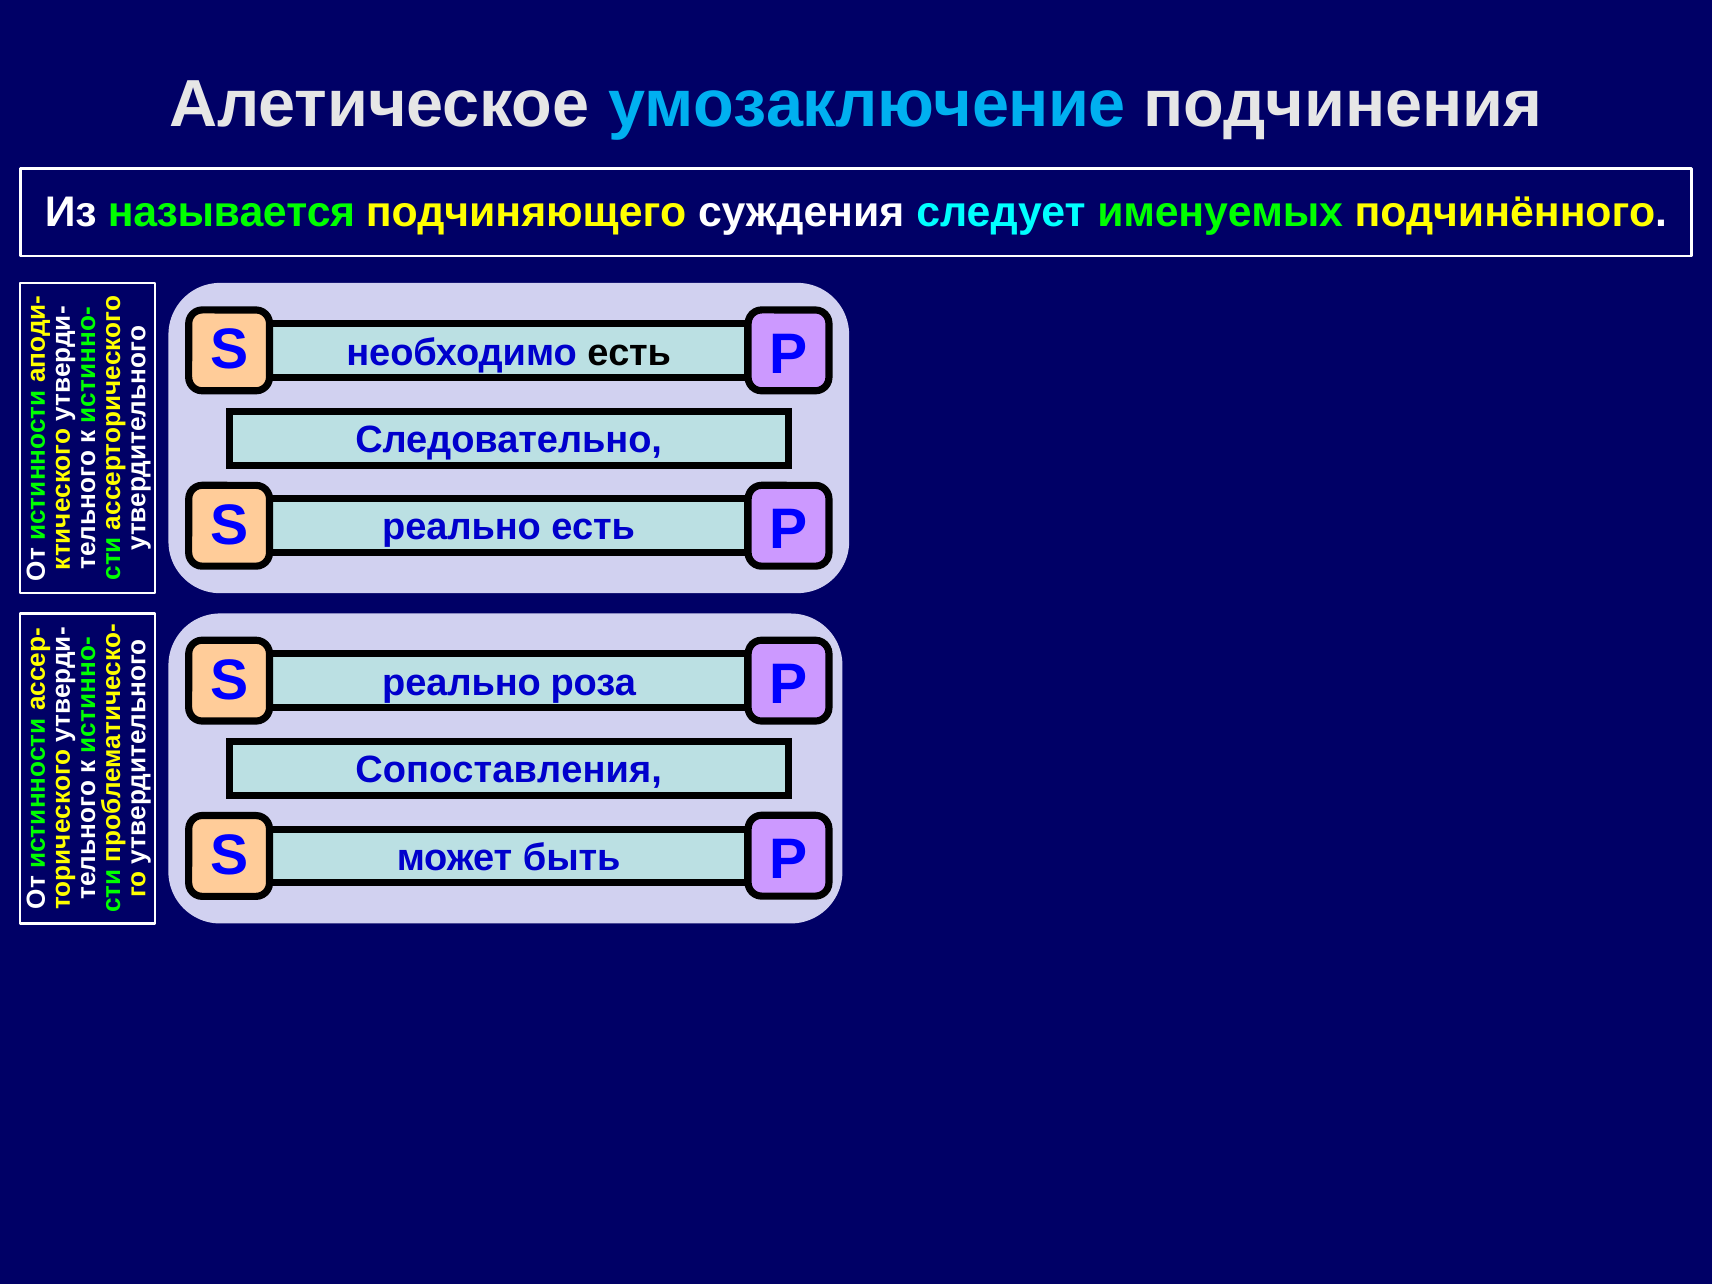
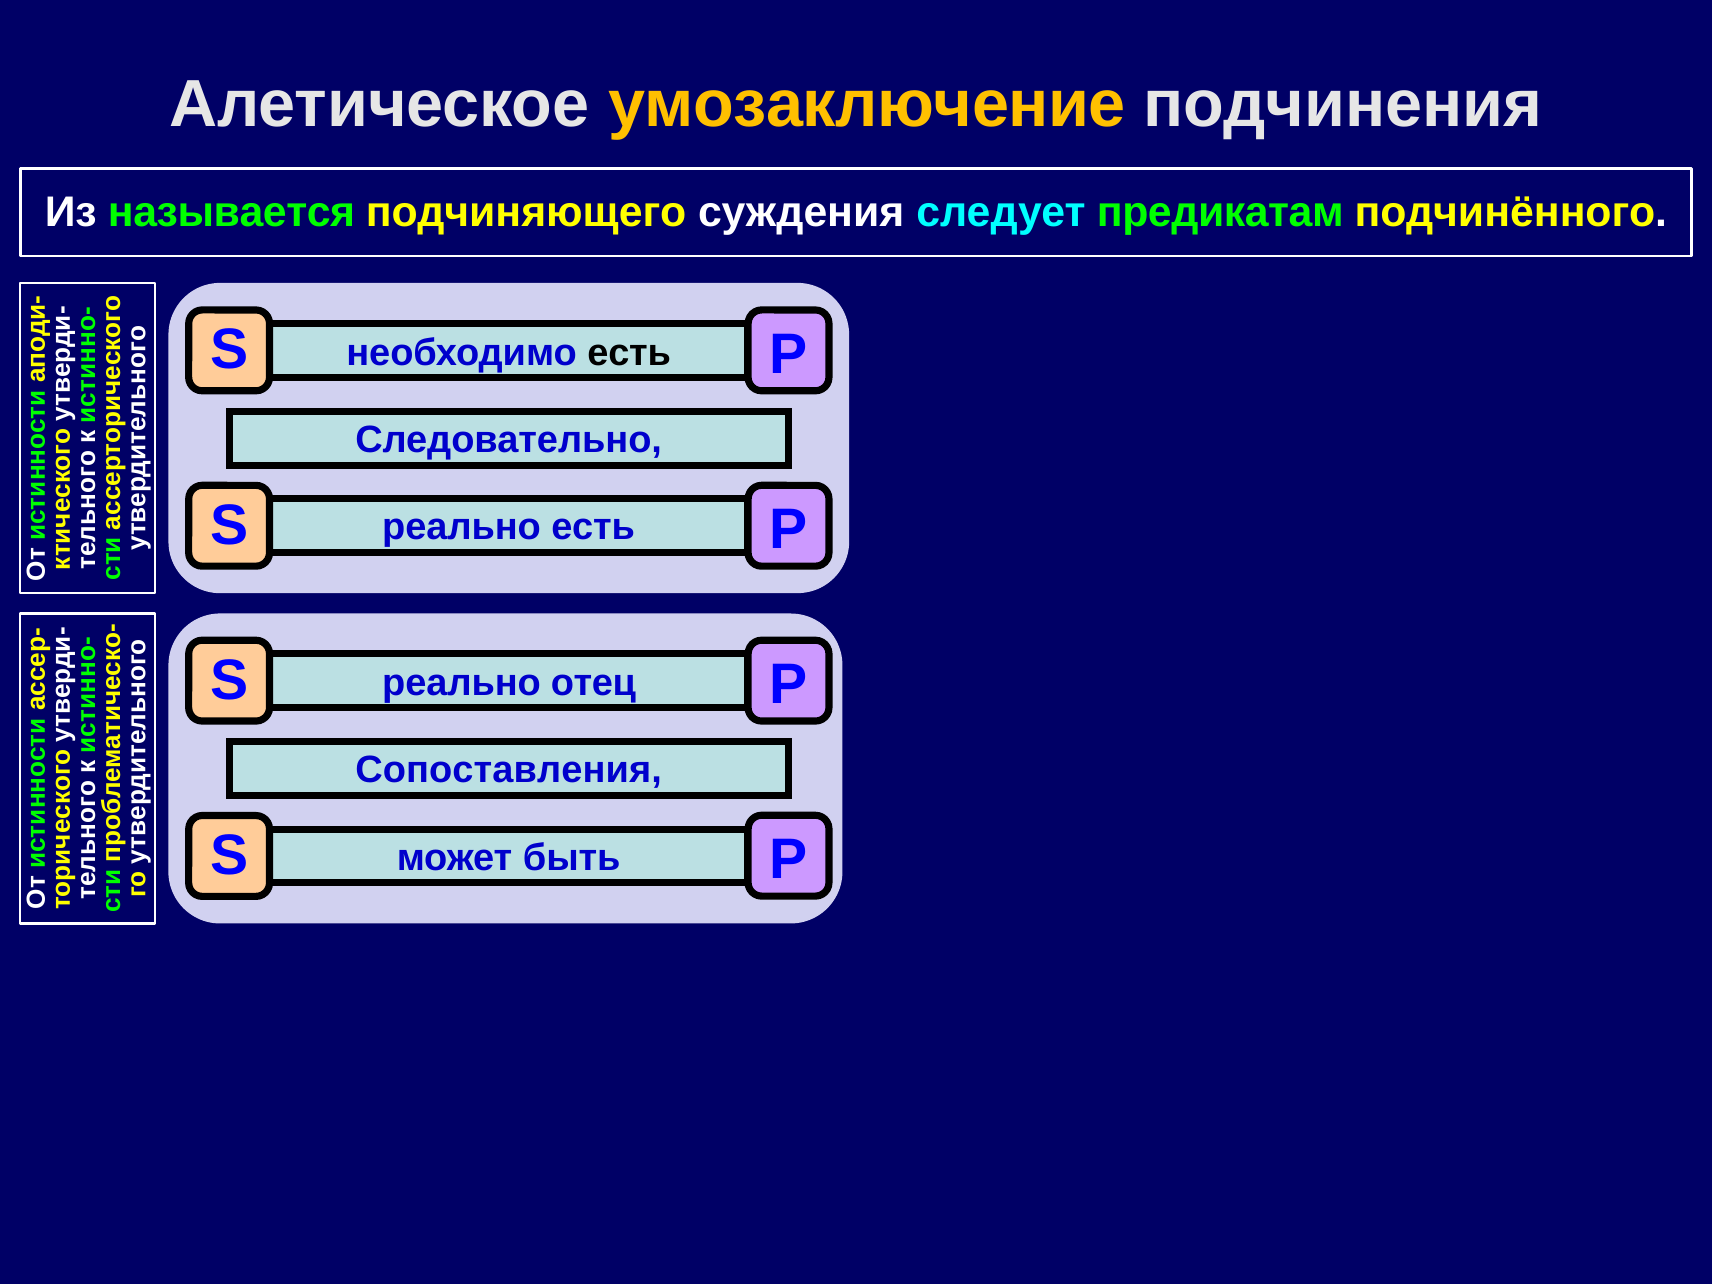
умозаключение colour: light blue -> yellow (867, 104)
именуемых: именуемых -> предикатам (1220, 212)
роза: роза -> отец (593, 683)
